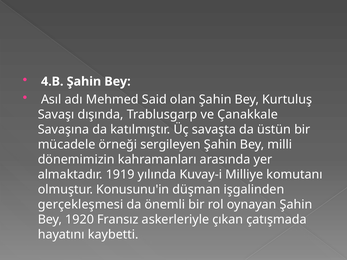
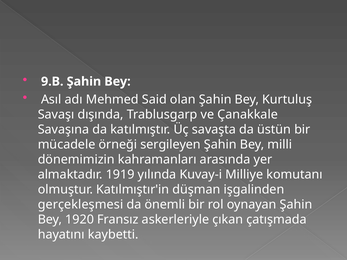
4.B: 4.B -> 9.B (52, 82)
Konusunu'in: Konusunu'in -> Katılmıştır'in (133, 190)
